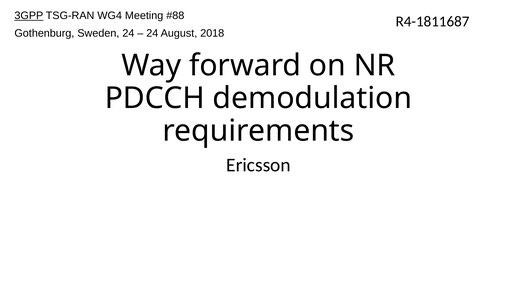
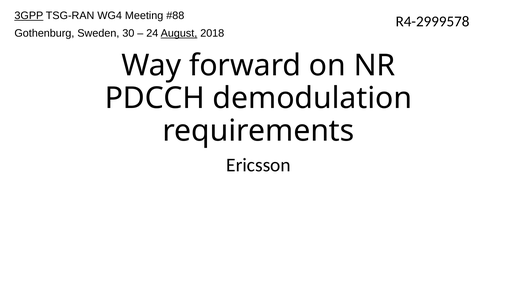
R4-1811687: R4-1811687 -> R4-2999578 (432, 21)
Sweden 24: 24 -> 30 (128, 33)
August underline: none -> present (179, 33)
